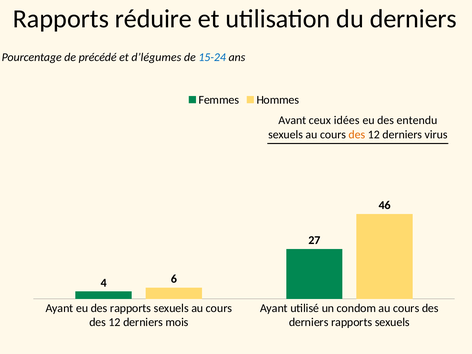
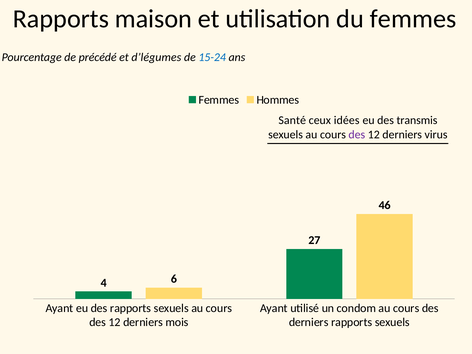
réduire: réduire -> maison (153, 19)
du derniers: derniers -> femmes (413, 19)
Avant: Avant -> Santé (292, 120)
entendu: entendu -> transmis (417, 120)
des colour: orange -> purple (357, 135)
